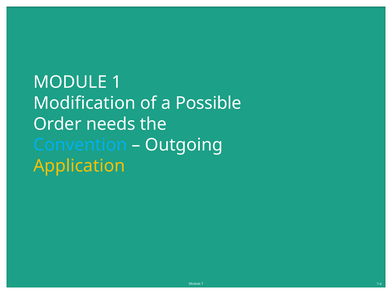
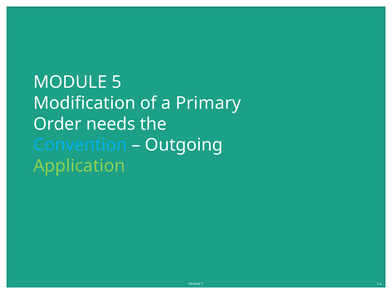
1: 1 -> 5 (117, 82)
Possible: Possible -> Primary (208, 103)
Application colour: yellow -> light green (79, 166)
